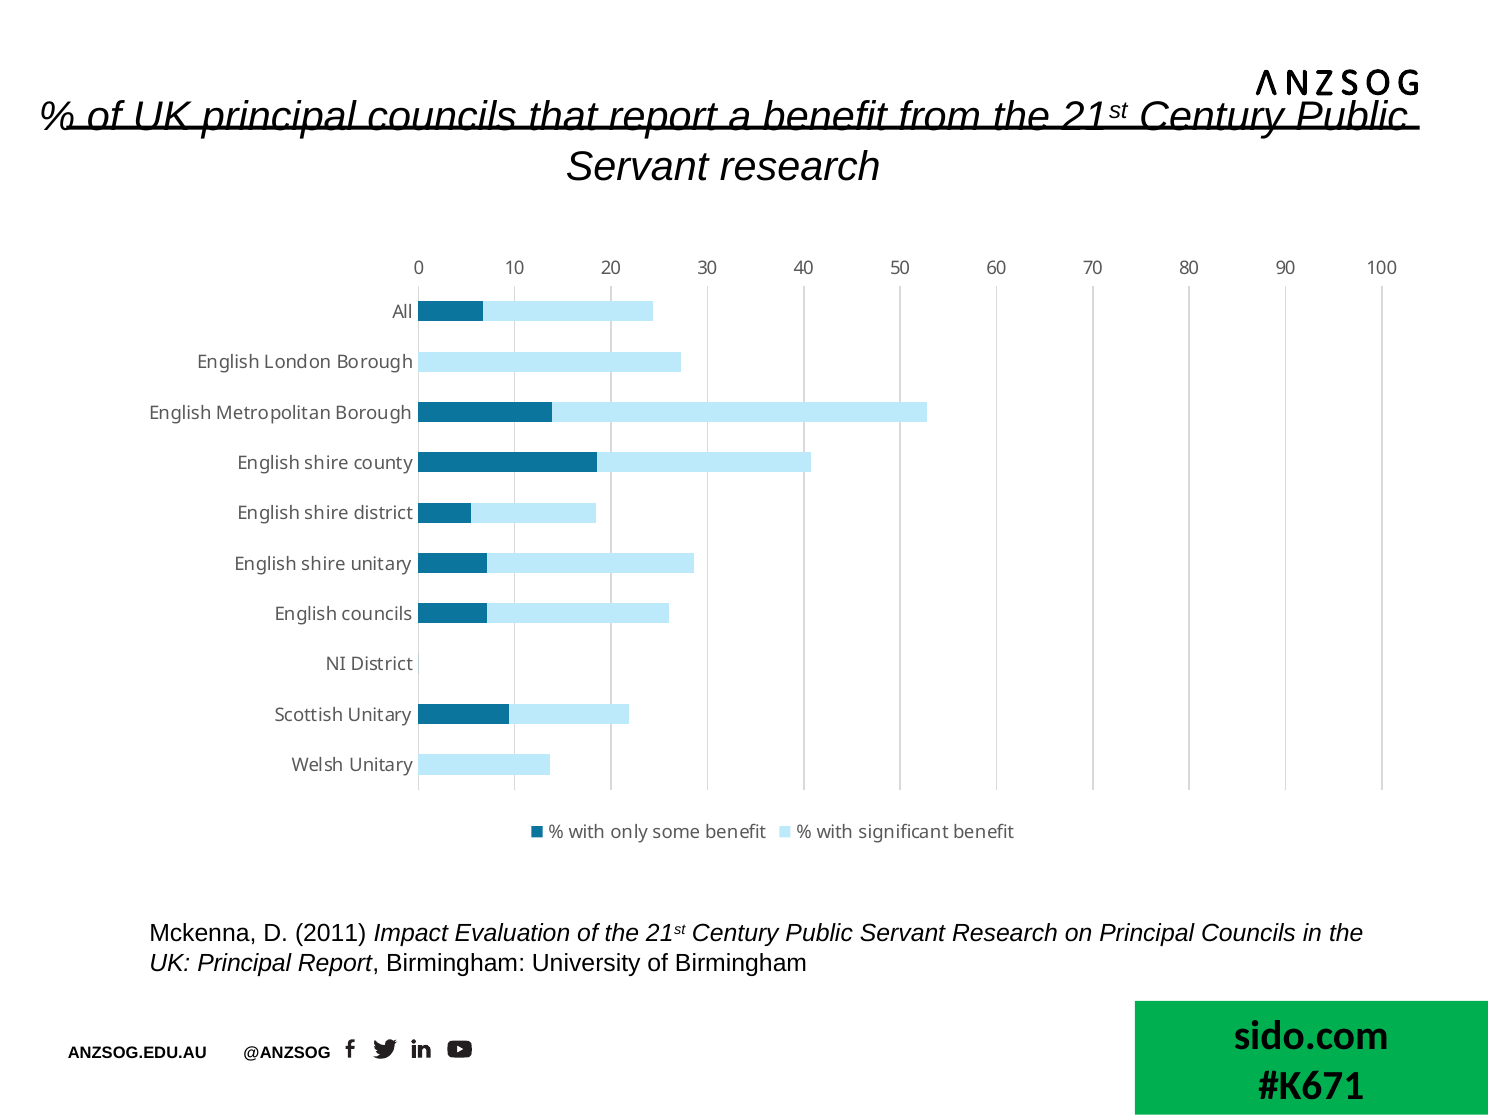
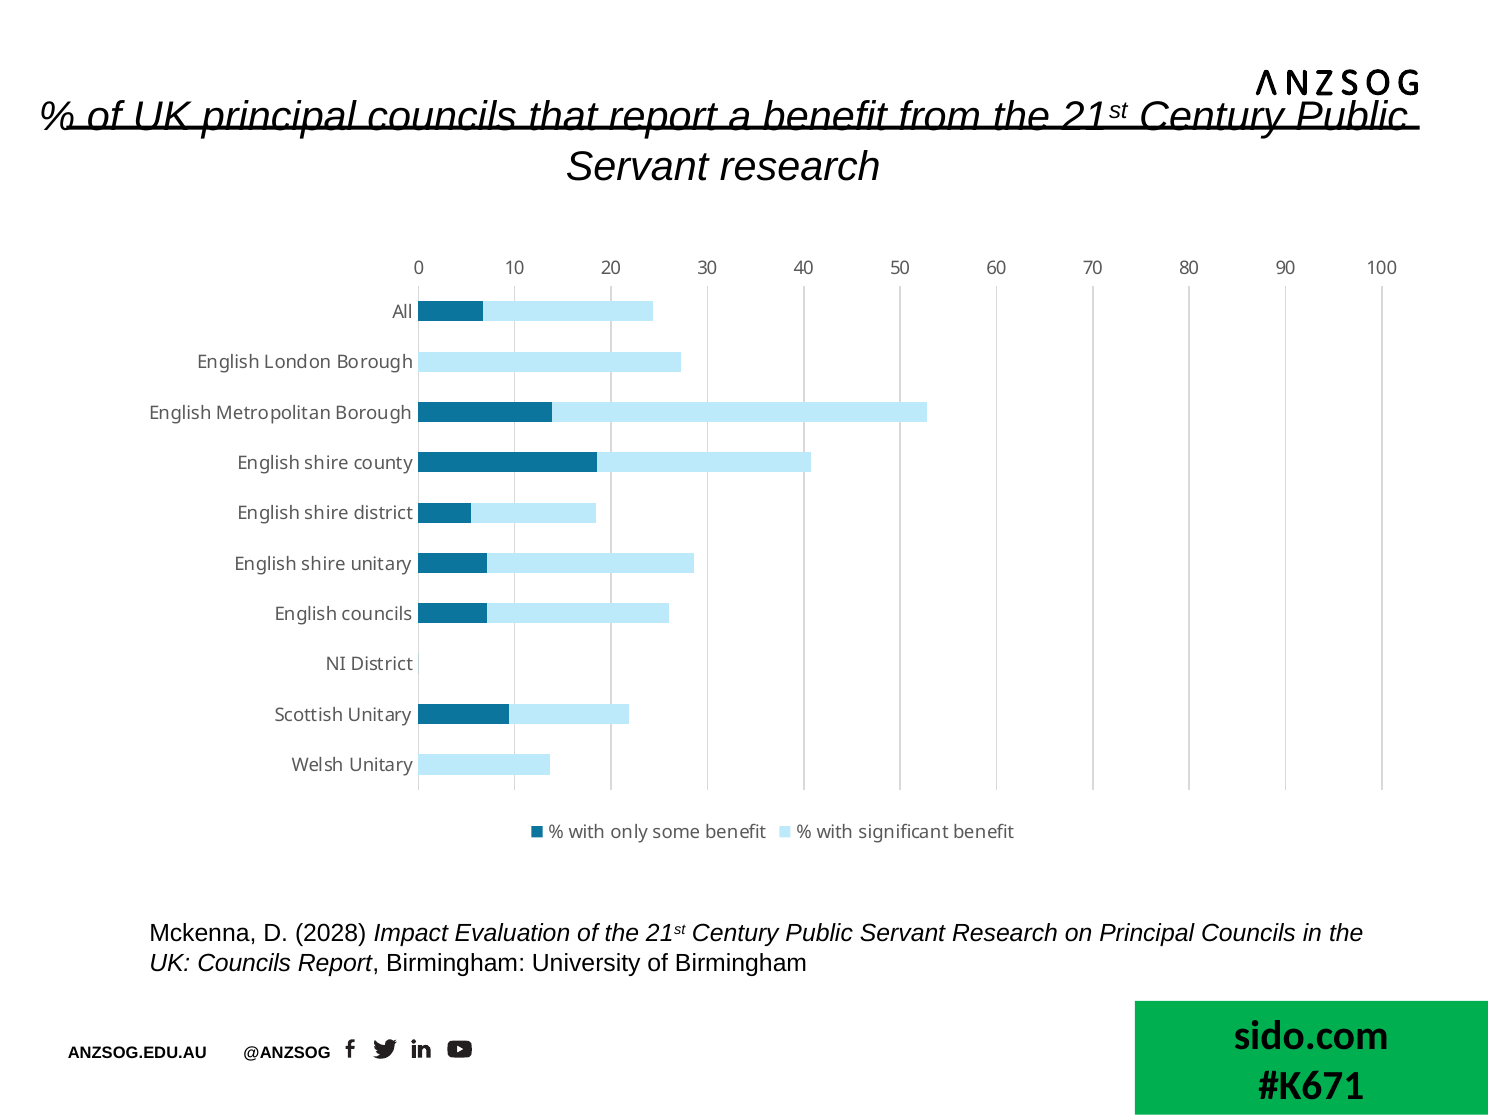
2011: 2011 -> 2028 (331, 933)
Principal: Principal -> Councils (244, 963)
